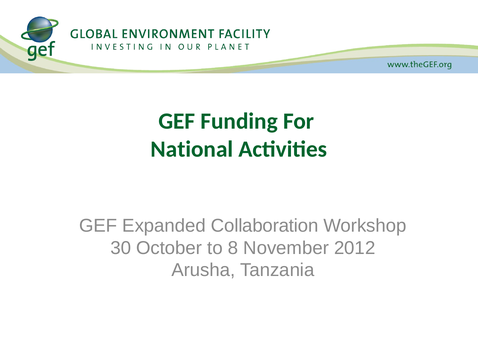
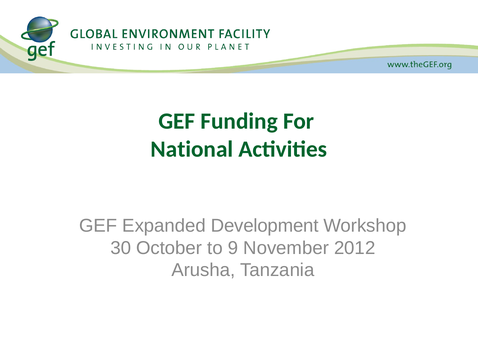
Collaboration: Collaboration -> Development (265, 226)
8: 8 -> 9 (233, 248)
